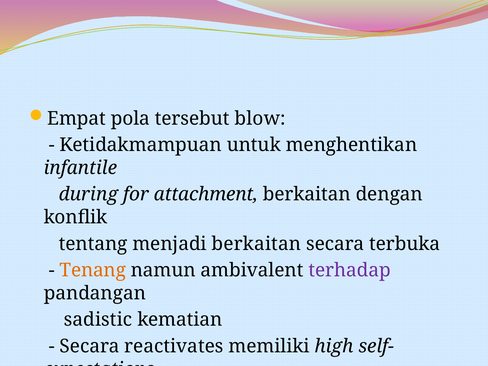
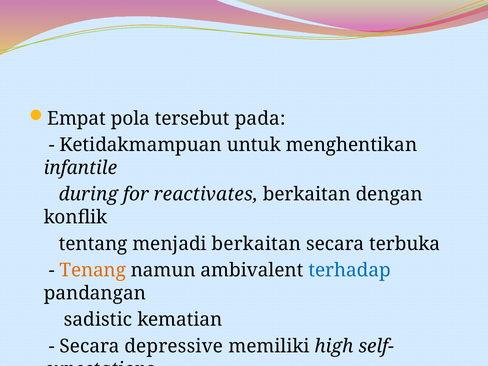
blow: blow -> pada (260, 118)
attachment: attachment -> reactivates (206, 194)
terhadap colour: purple -> blue (350, 270)
reactivates: reactivates -> depressive (174, 346)
